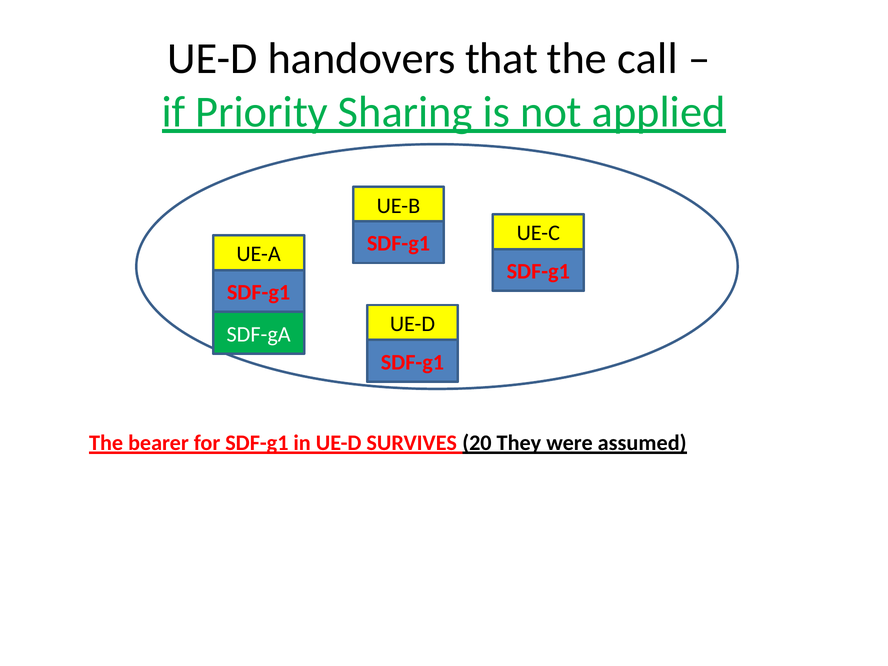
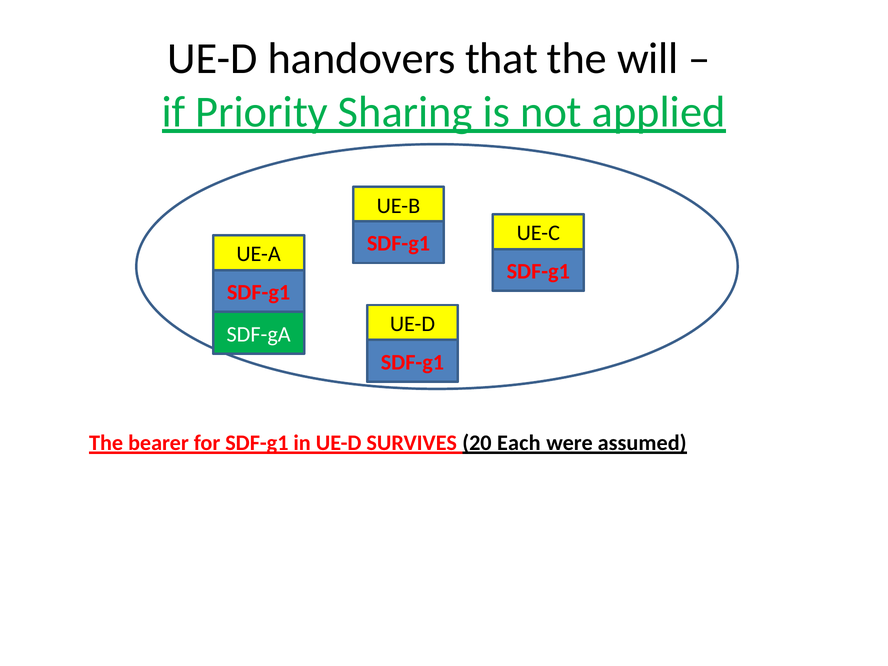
call: call -> will (648, 59)
They: They -> Each (519, 443)
